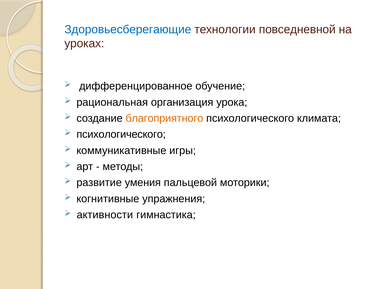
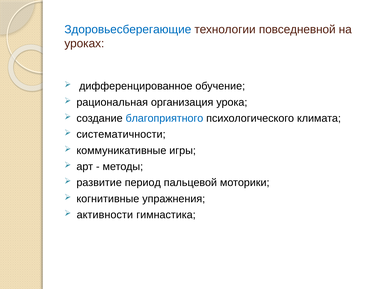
благоприятного colour: orange -> blue (164, 119)
психологического: психологического -> систематичности (121, 135)
умения: умения -> период (143, 183)
